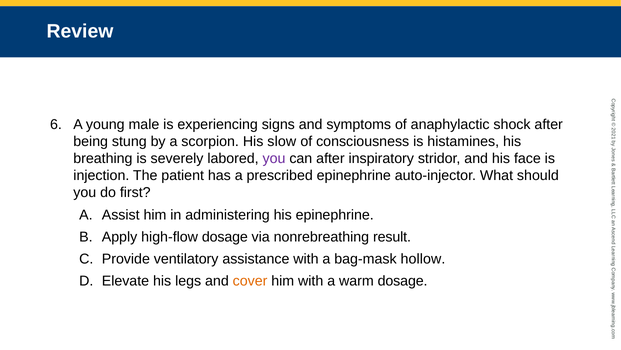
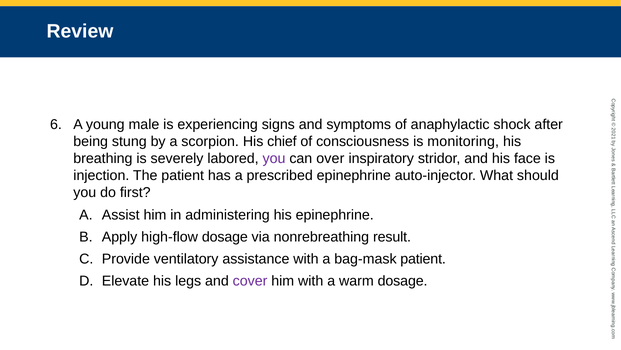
slow: slow -> chief (282, 141)
histamines: histamines -> monitoring (463, 141)
can after: after -> over (330, 158)
bag-mask hollow: hollow -> patient (423, 259)
cover colour: orange -> purple (250, 281)
